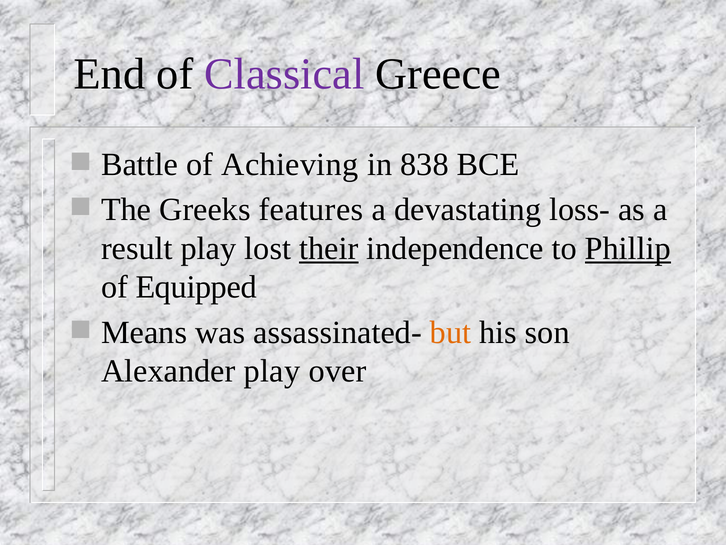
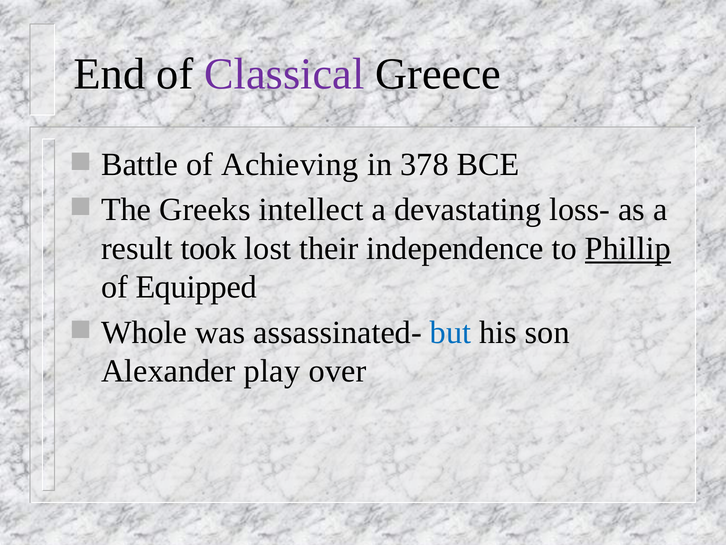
838: 838 -> 378 (425, 164)
features: features -> intellect (311, 210)
result play: play -> took (209, 248)
their underline: present -> none (329, 248)
Means: Means -> Whole (144, 332)
but colour: orange -> blue (450, 332)
